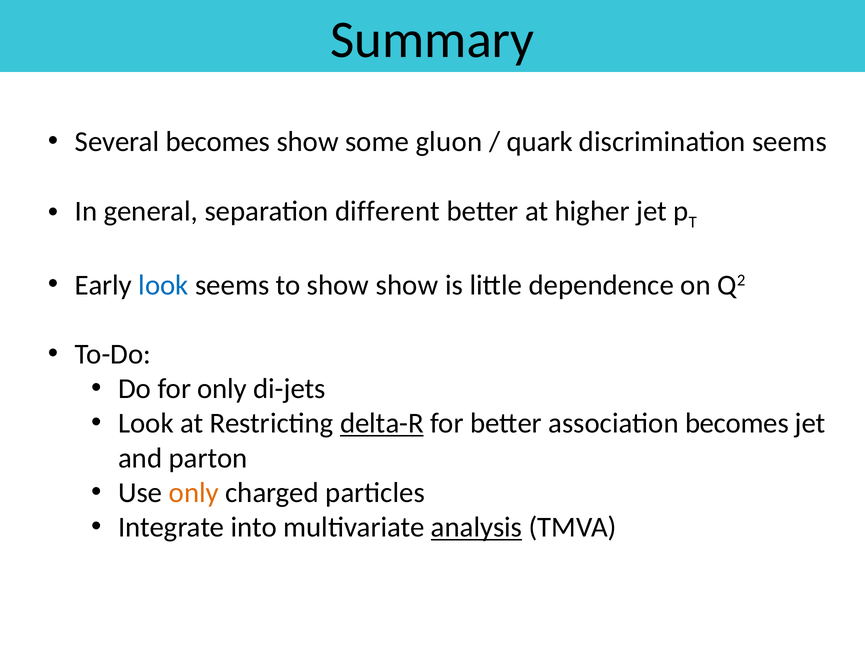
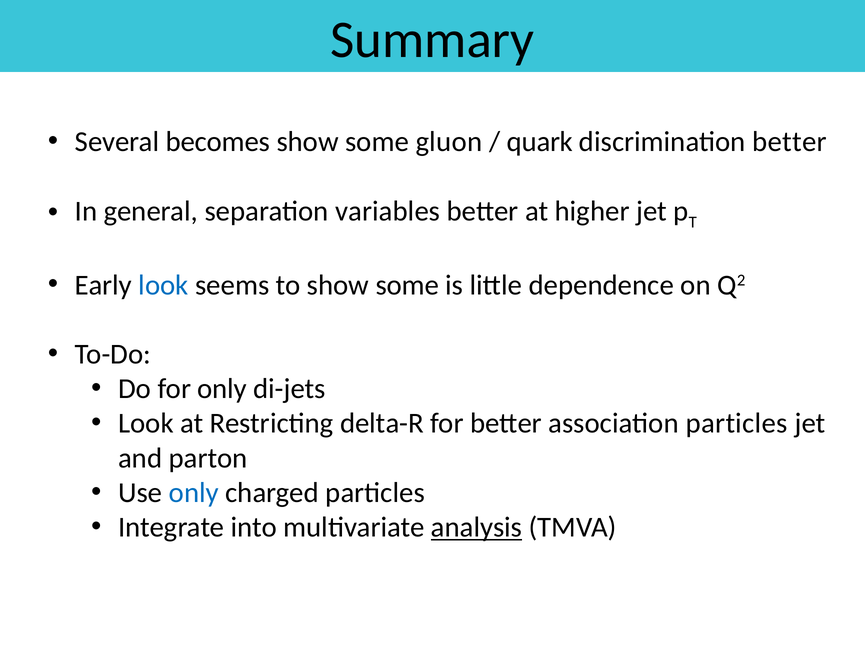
discrimination seems: seems -> better (789, 142)
different: different -> variables (388, 211)
to show show: show -> some (407, 285)
delta-R underline: present -> none (382, 423)
association becomes: becomes -> particles (737, 423)
only colour: orange -> blue (194, 492)
